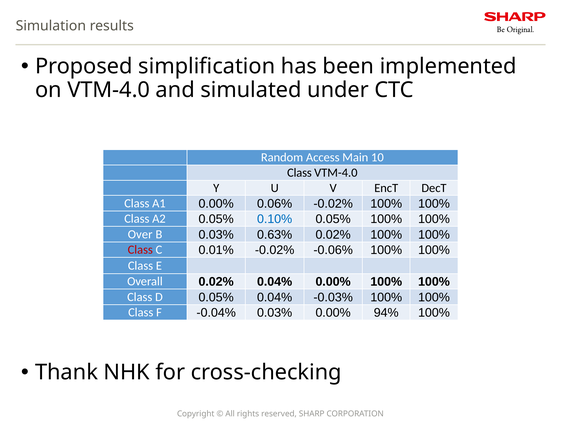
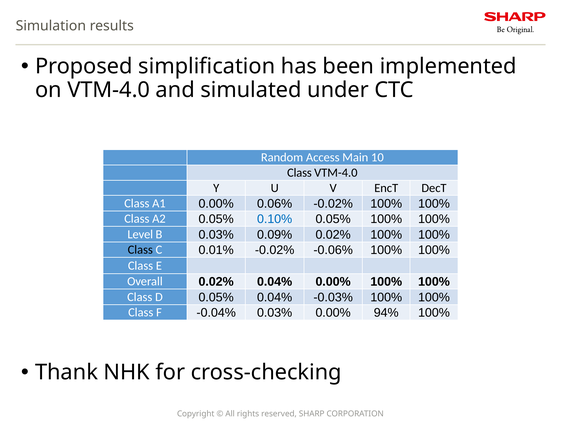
Over: Over -> Level (140, 234)
0.63%: 0.63% -> 0.09% (275, 235)
Class colour: red -> black (140, 250)
